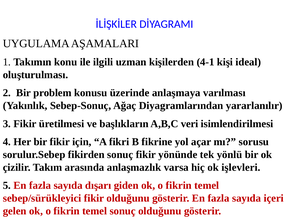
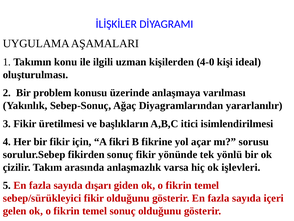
4-1: 4-1 -> 4-0 (205, 62)
veri: veri -> itici (190, 123)
